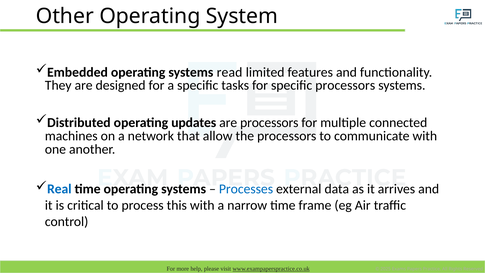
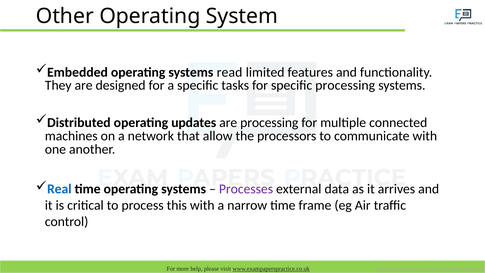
specific processors: processors -> processing (345, 85)
are processors: processors -> processing (269, 123)
Processes colour: blue -> purple (246, 189)
